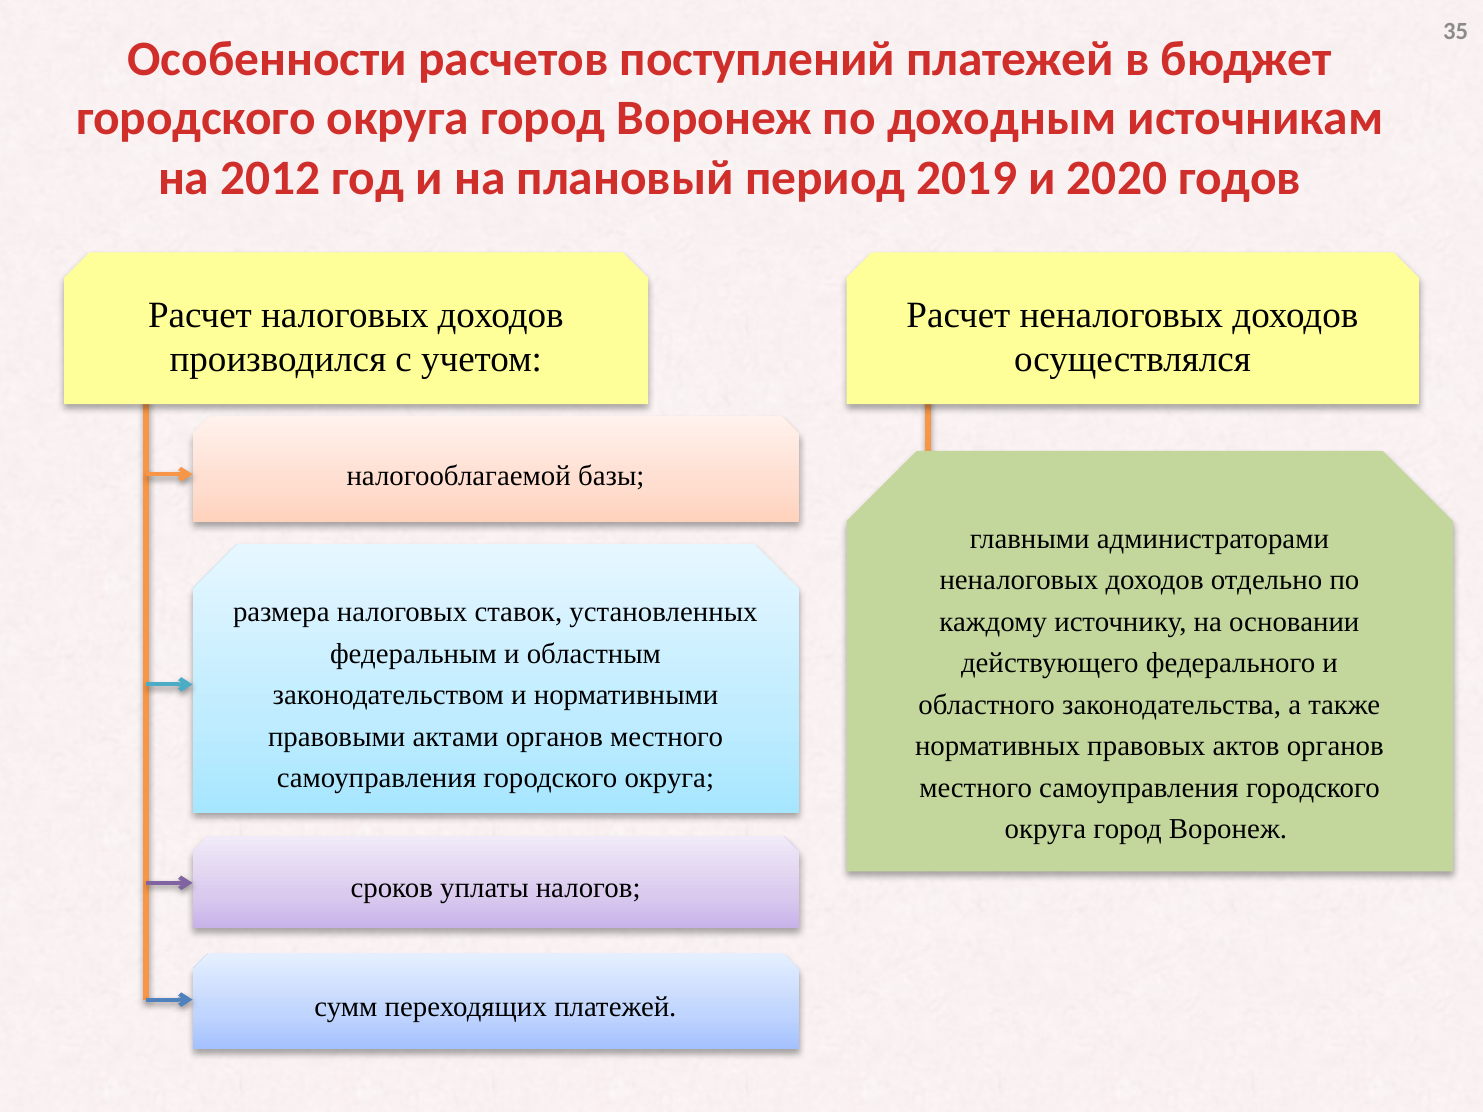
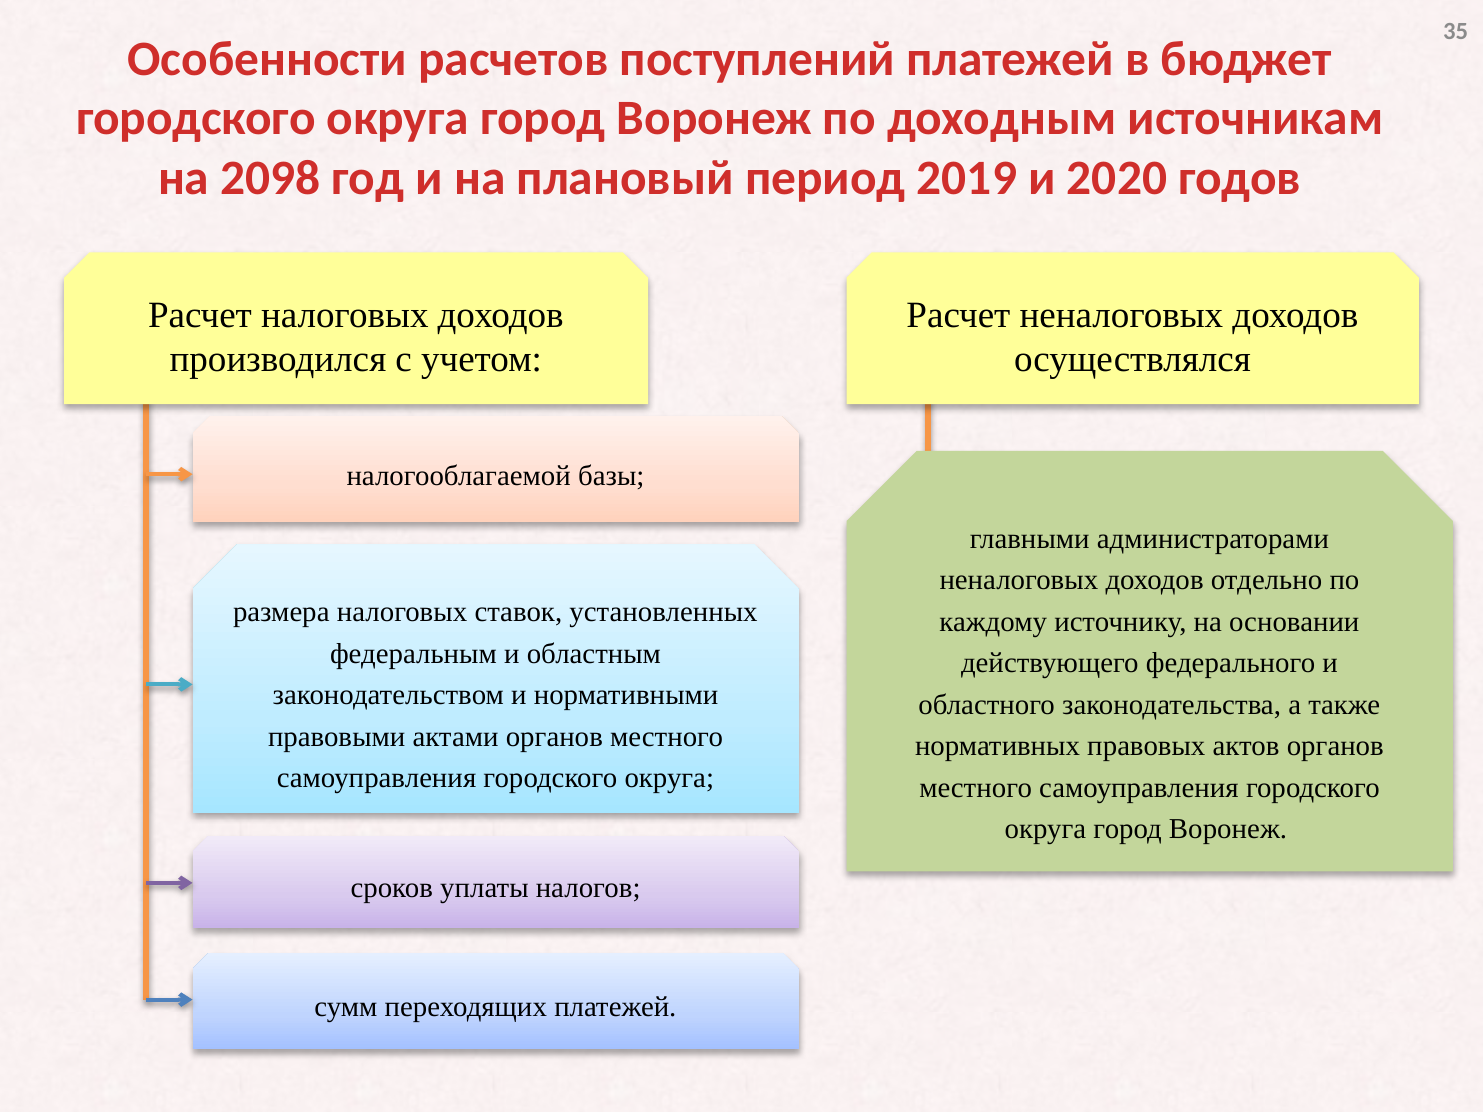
2012: 2012 -> 2098 (271, 178)
